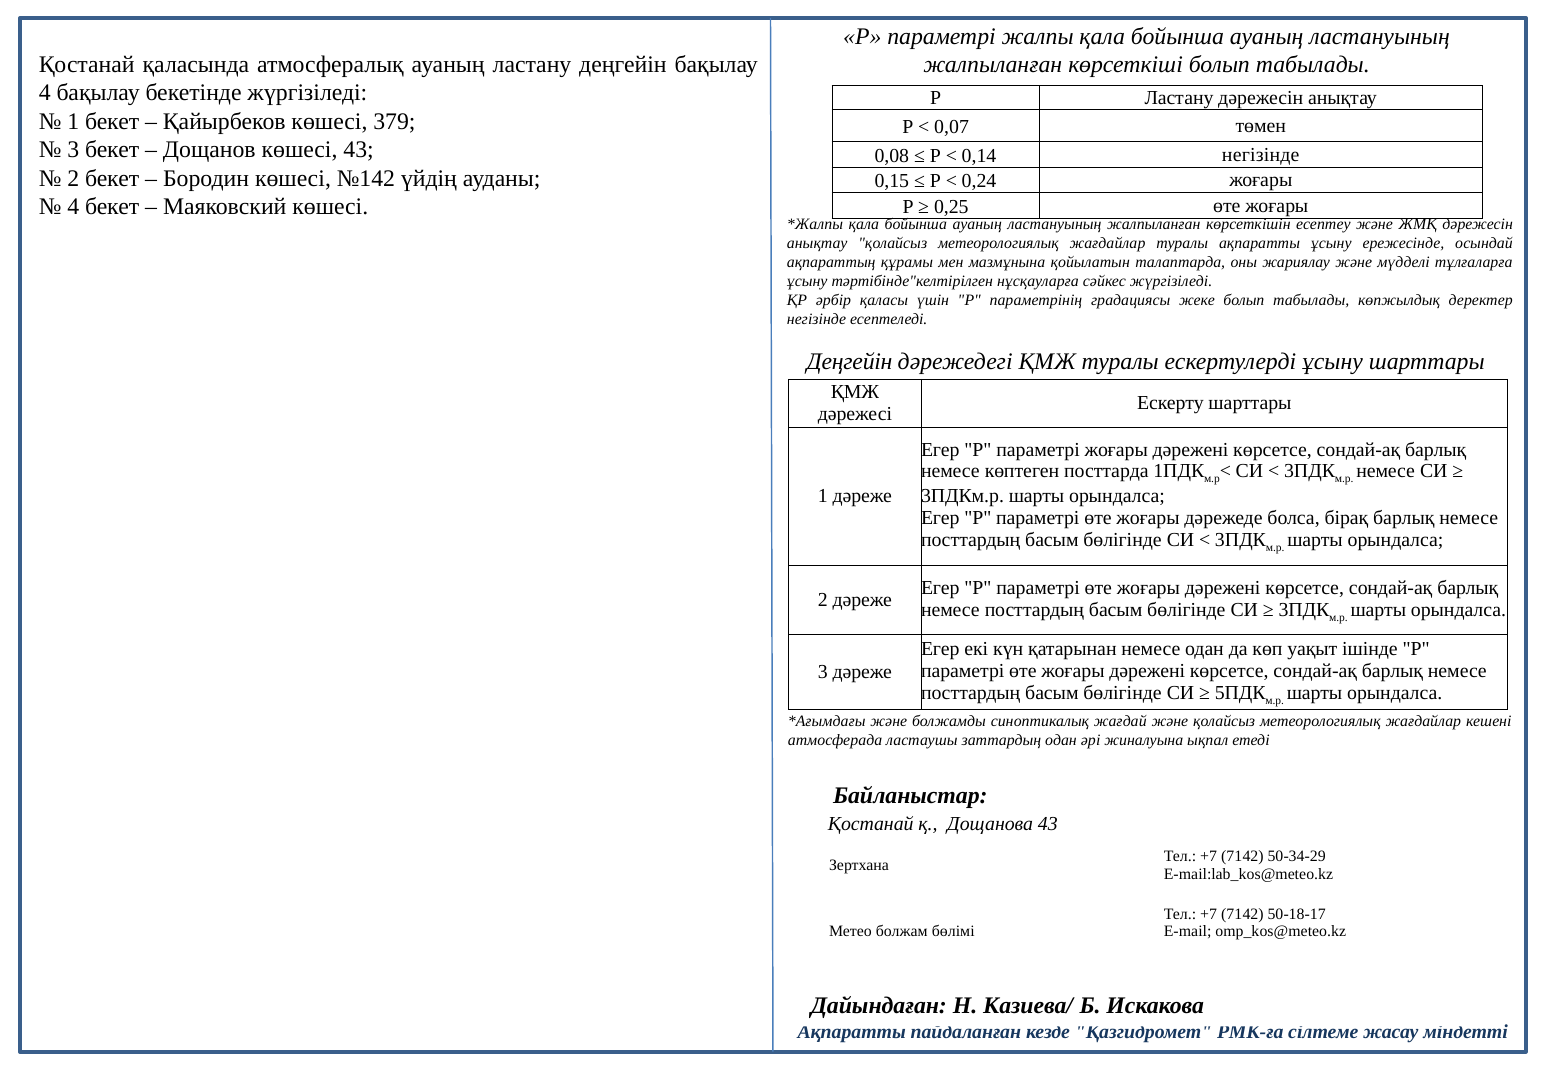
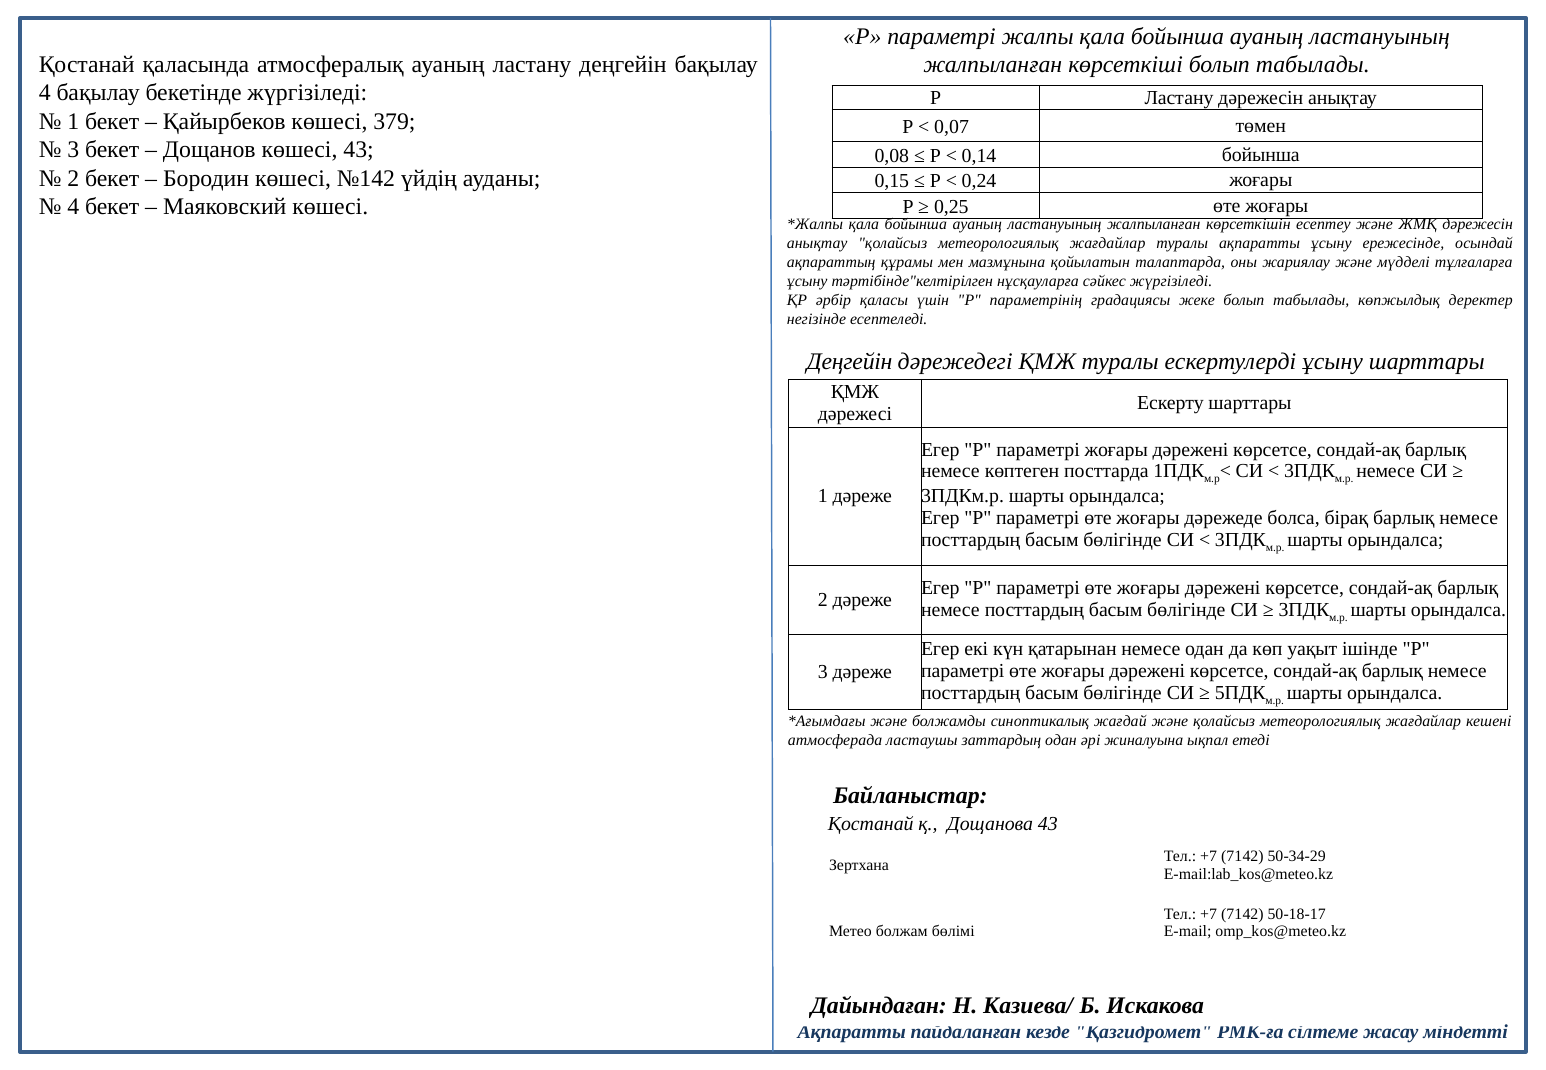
0,14 негізінде: негізінде -> бойынша (1261, 155)
